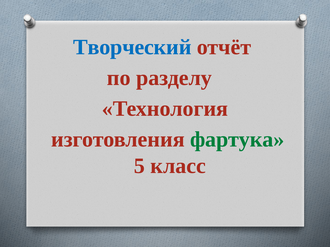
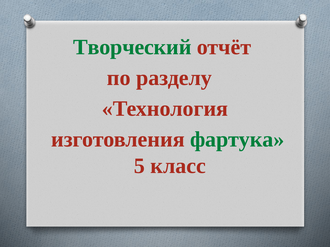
Творческий colour: blue -> green (132, 47)
